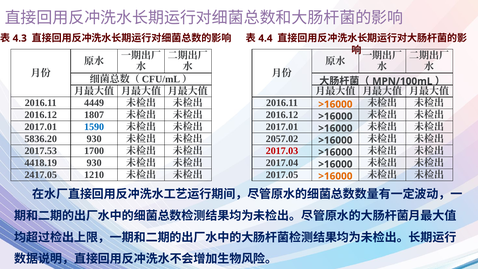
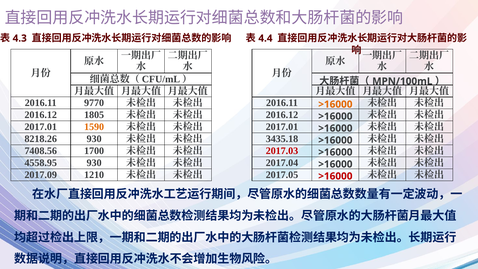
4449: 4449 -> 9770 (94, 103)
1807: 1807 -> 1805 (94, 115)
1590 colour: blue -> orange (94, 127)
5836.20: 5836.20 -> 8218.26 (41, 139)
2057.02: 2057.02 -> 3435.18 (282, 139)
2017.53: 2017.53 -> 7408.56 (41, 151)
4418.19: 4418.19 -> 4558.95 (41, 163)
2417.05: 2417.05 -> 2017.09 (41, 175)
>16000 colour: orange -> red (335, 176)
